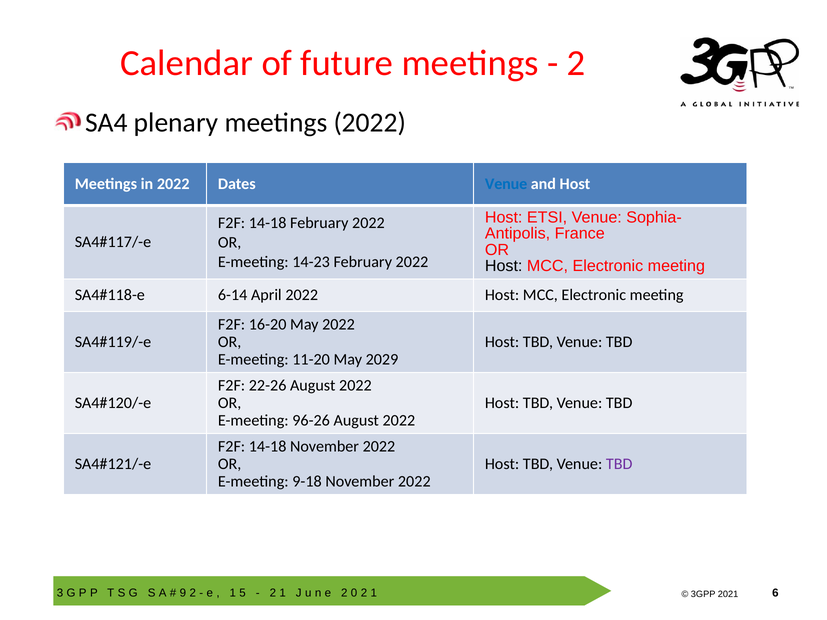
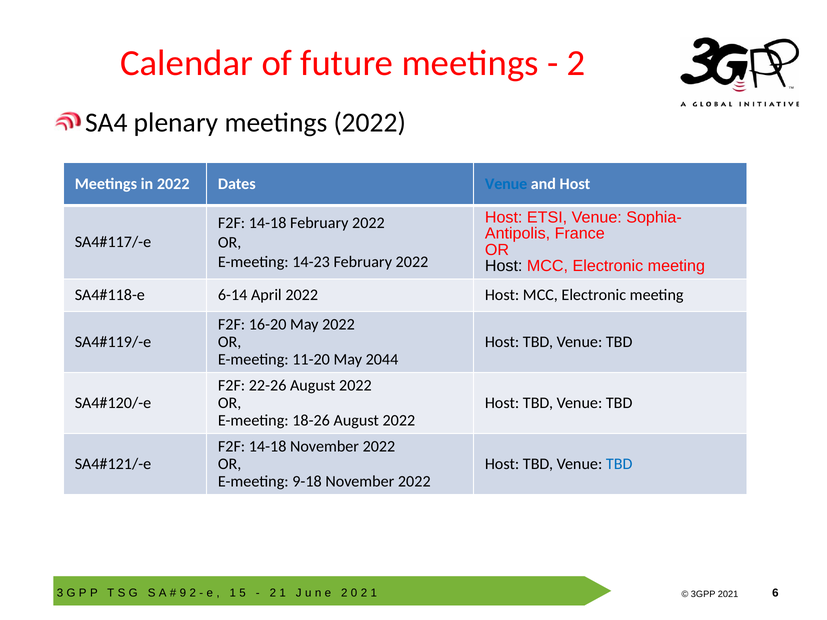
2029: 2029 -> 2044 (382, 360)
96-26: 96-26 -> 18-26 (311, 421)
TBD colour: purple -> blue (619, 464)
